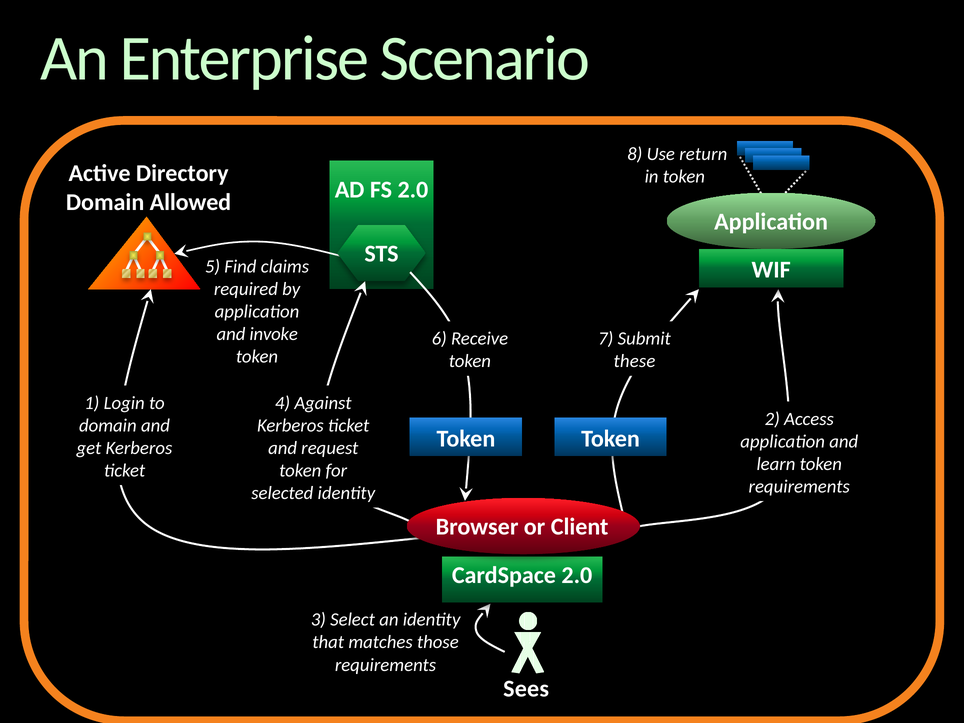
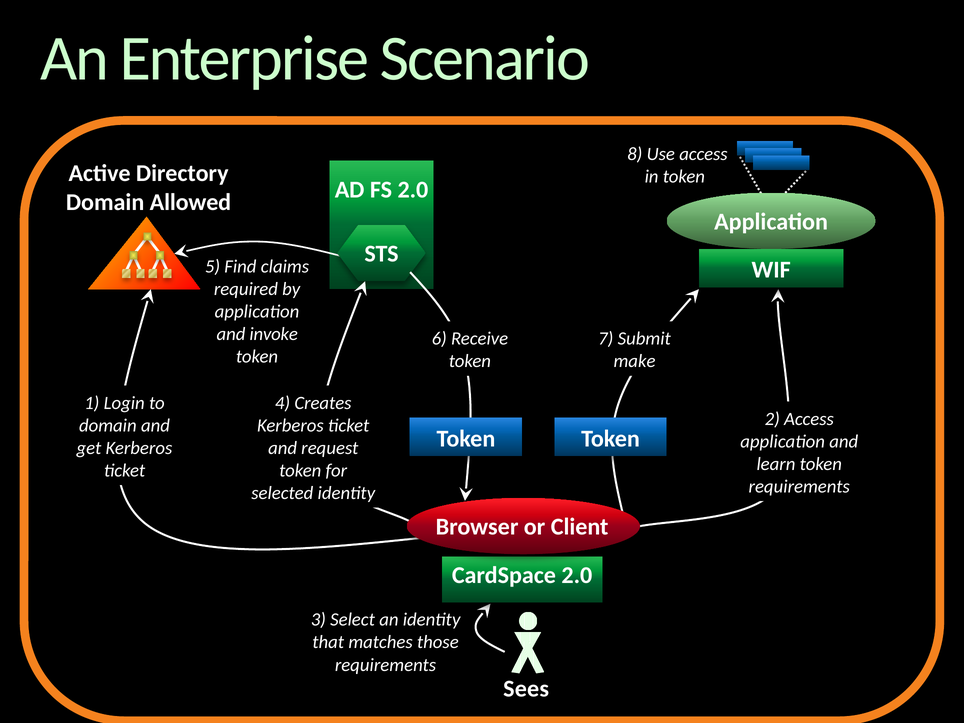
Use return: return -> access (703, 154)
these: these -> make (635, 361)
Against: Against -> Creates (323, 403)
